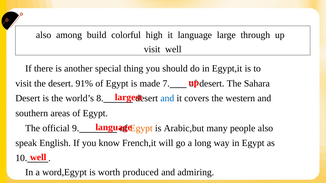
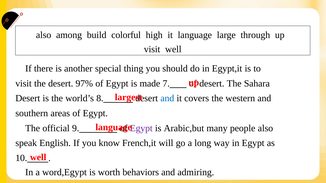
91%: 91% -> 97% (84, 84)
Egypt colour: orange -> purple (141, 128)
produced: produced -> behaviors (141, 173)
